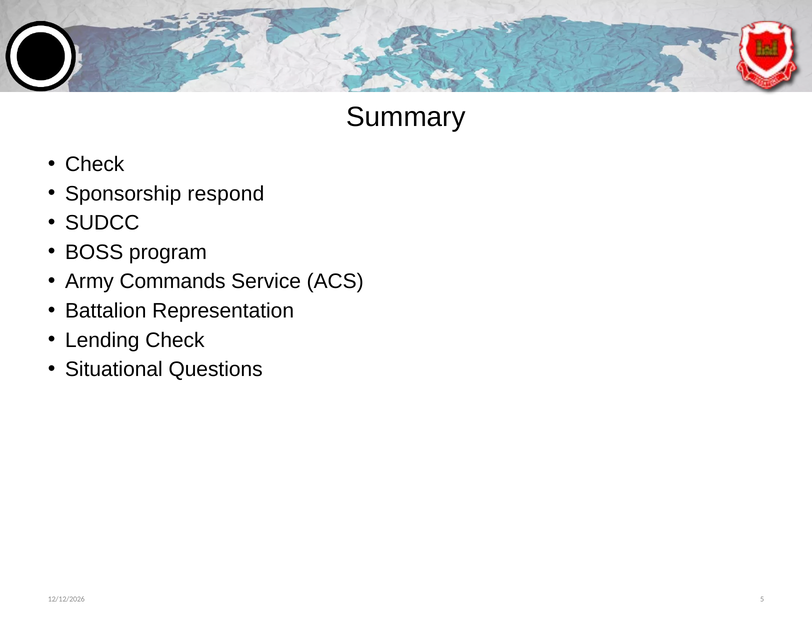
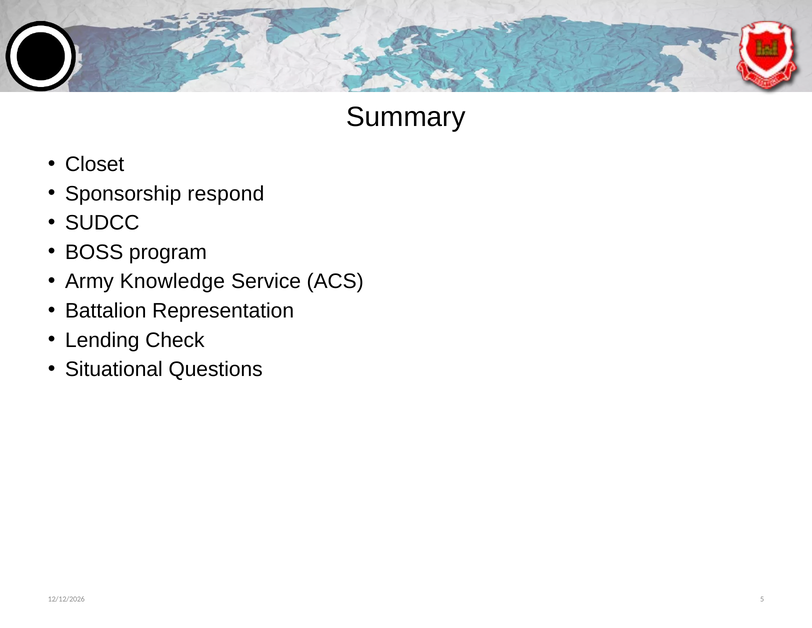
Check: Check -> Closet (95, 164)
Commands: Commands -> Knowledge (172, 281)
